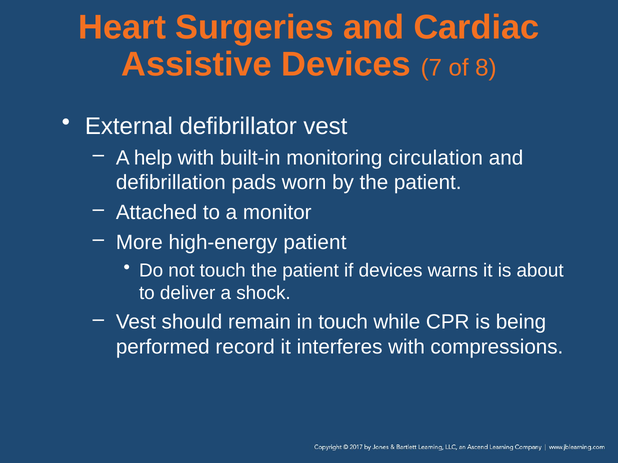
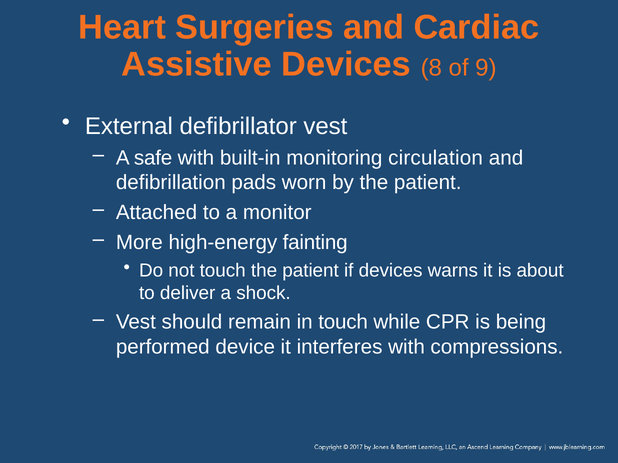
7: 7 -> 8 (431, 68)
8: 8 -> 9 (486, 68)
help: help -> safe (153, 158)
high-energy patient: patient -> fainting (315, 243)
record: record -> device (245, 347)
